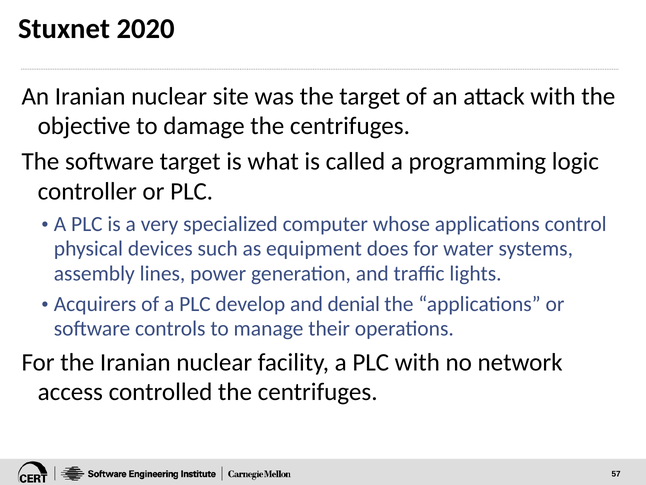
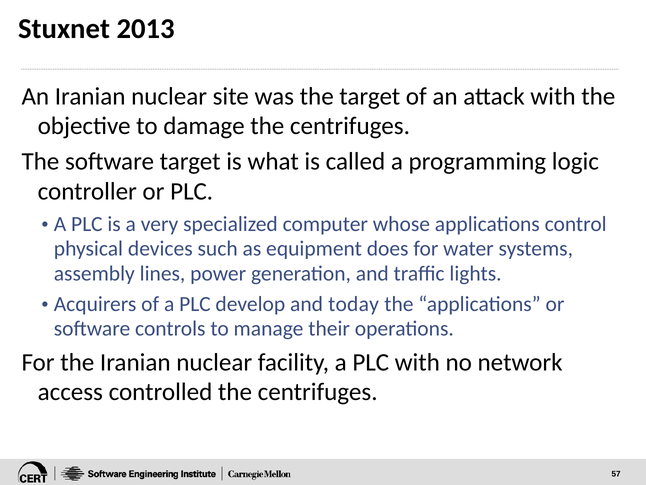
2020: 2020 -> 2013 (146, 29)
denial: denial -> today (354, 304)
